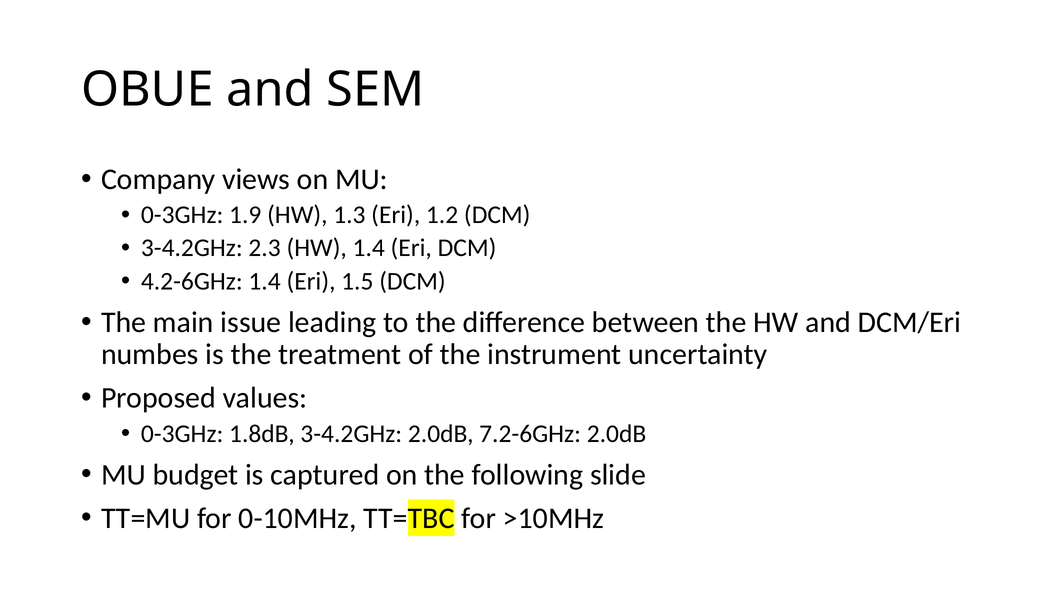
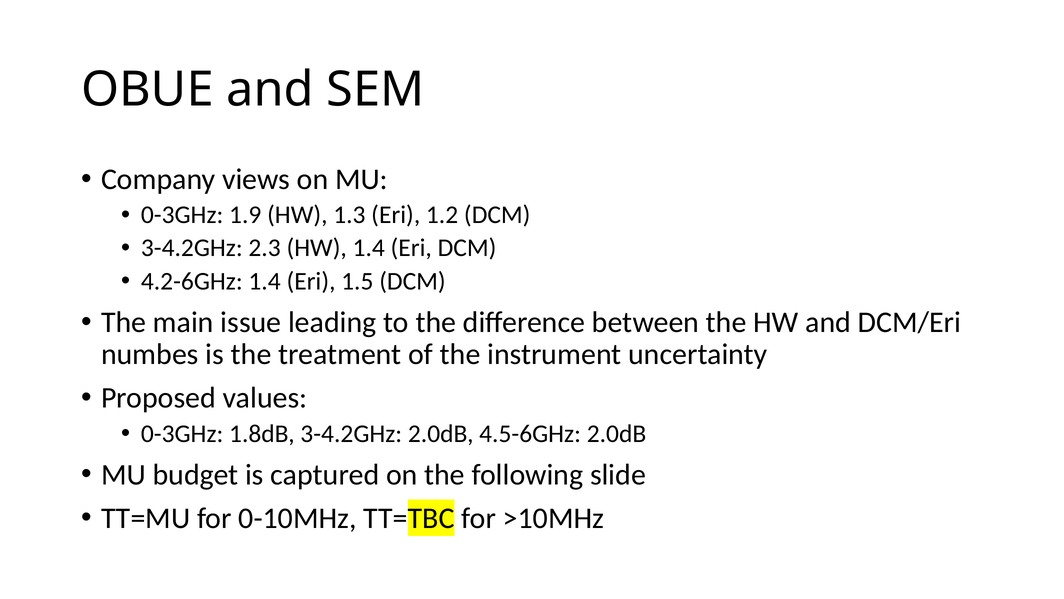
7.2-6GHz: 7.2-6GHz -> 4.5-6GHz (530, 433)
